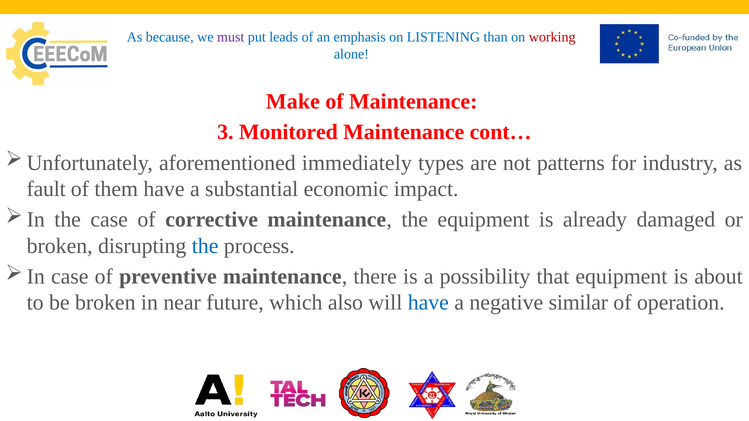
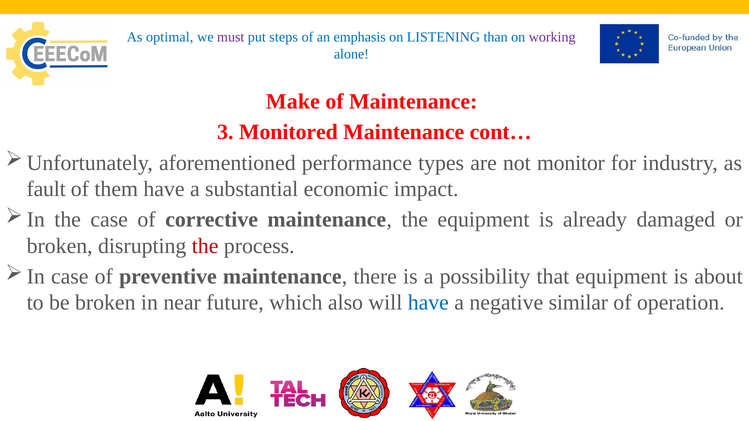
because: because -> optimal (170, 37)
leads: leads -> steps (284, 37)
working colour: red -> purple (552, 37)
immediately: immediately -> performance (357, 163)
patterns: patterns -> monitor (571, 163)
the colour: blue -> red (205, 246)
